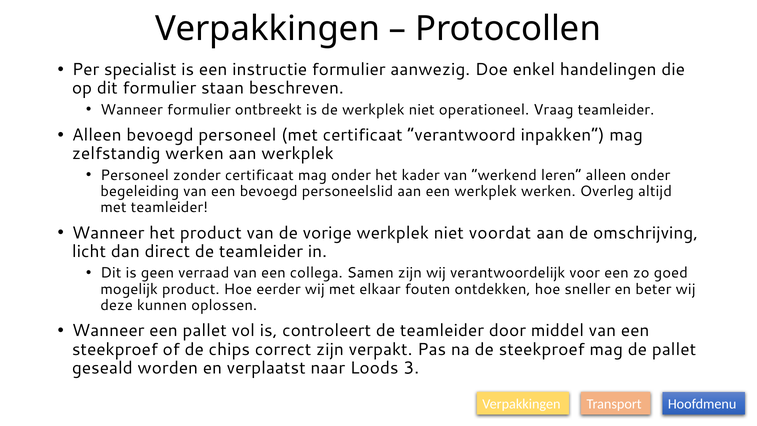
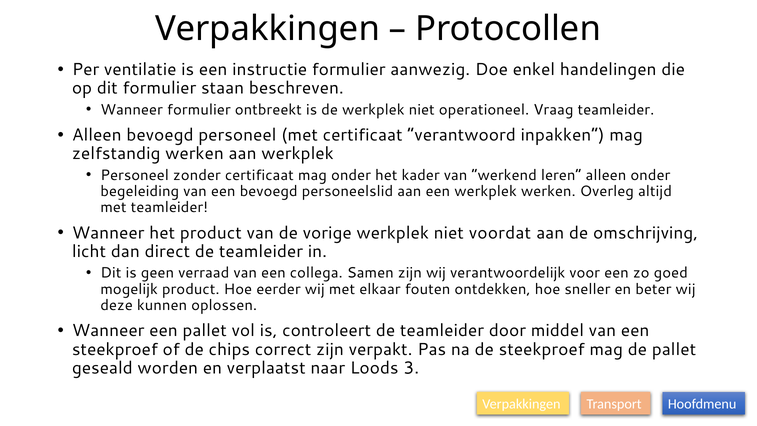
specialist: specialist -> ventilatie (140, 69)
